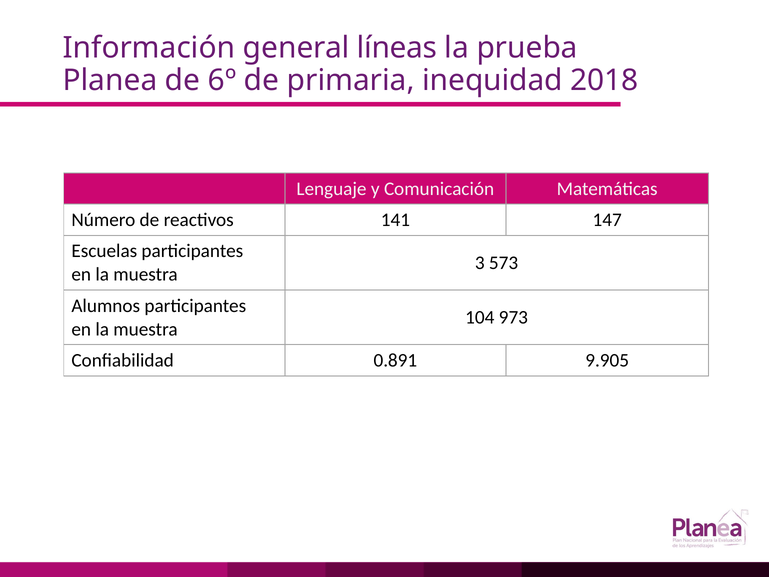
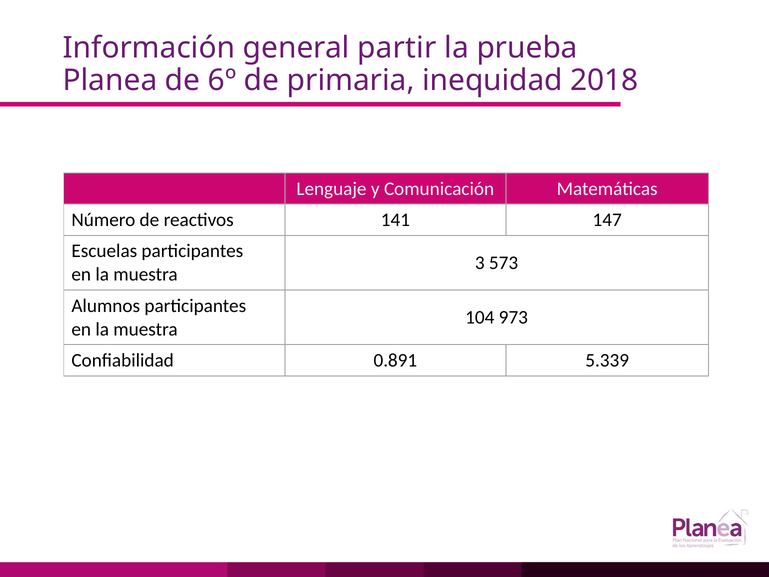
líneas: líneas -> partir (397, 48)
9.905: 9.905 -> 5.339 (607, 360)
